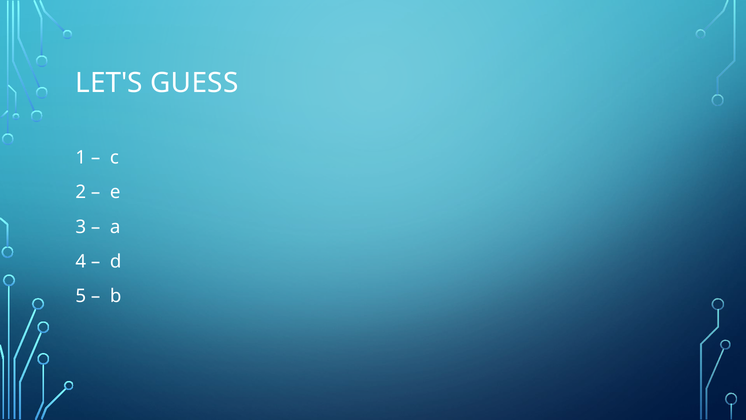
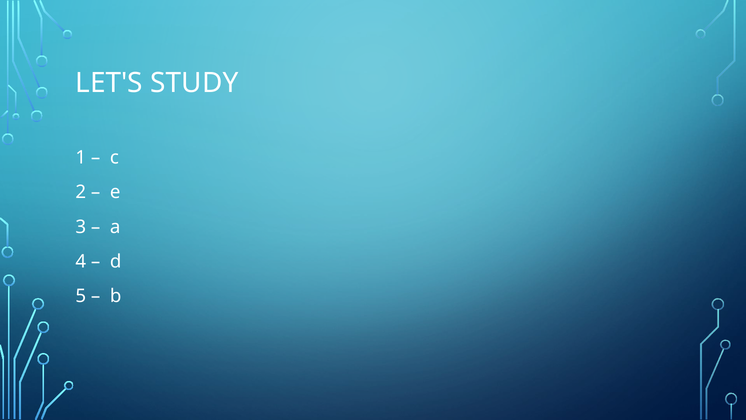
GUESS: GUESS -> STUDY (194, 83)
